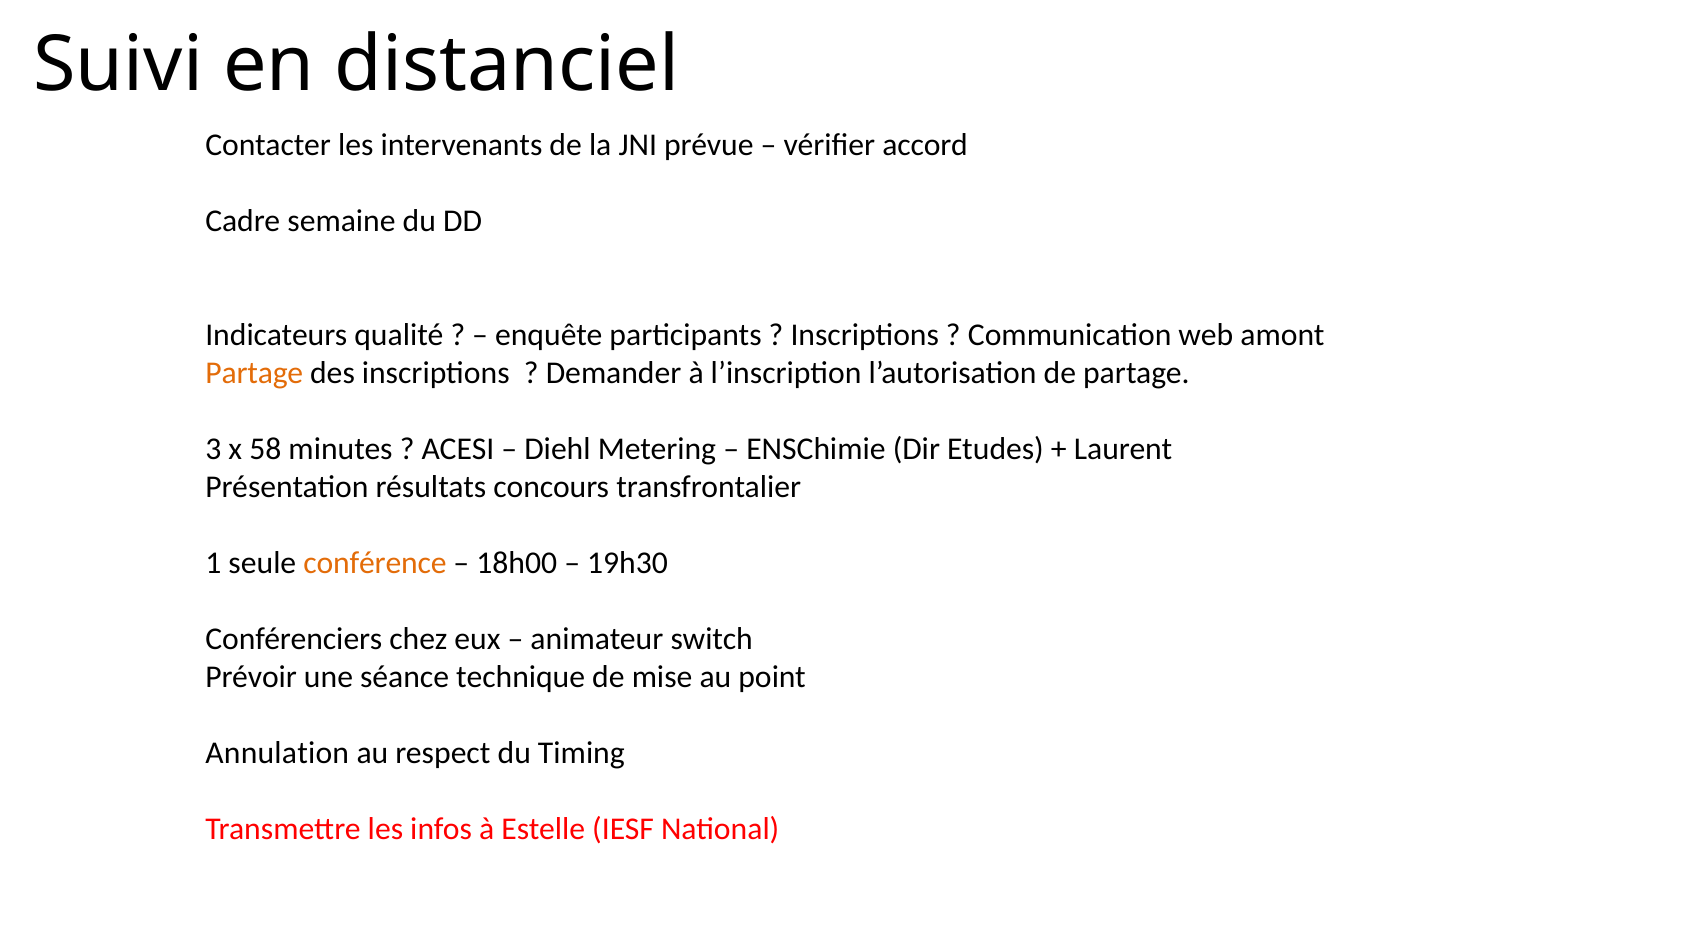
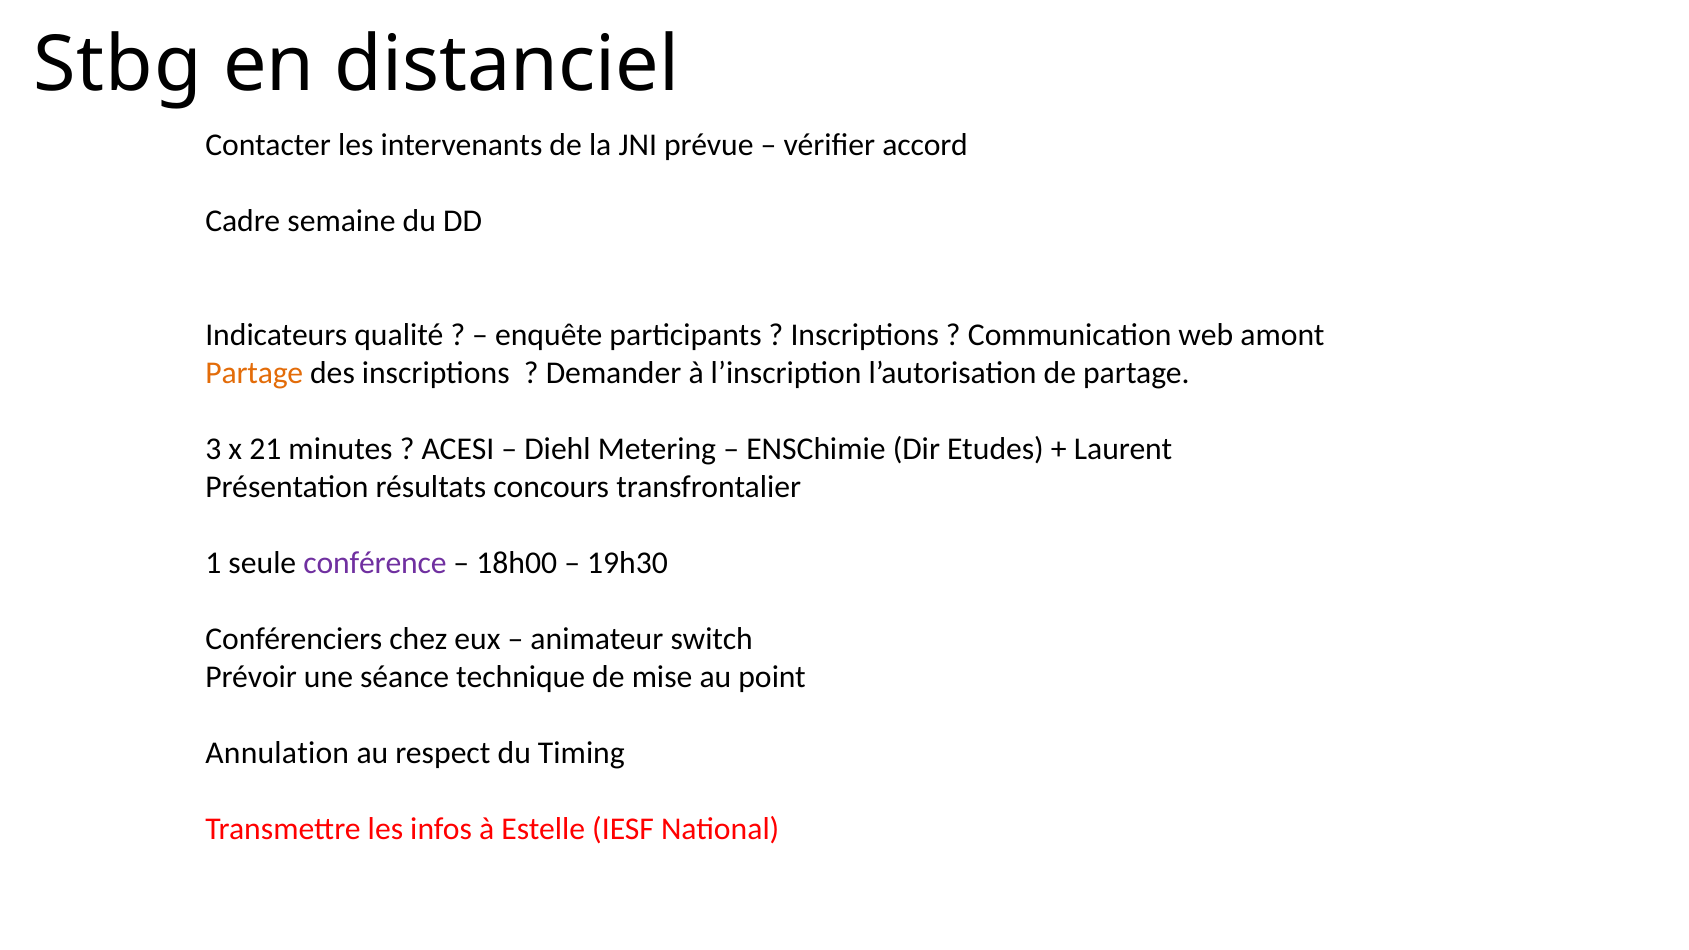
Suivi: Suivi -> Stbg (118, 65)
58: 58 -> 21 (265, 449)
conférence colour: orange -> purple (375, 563)
